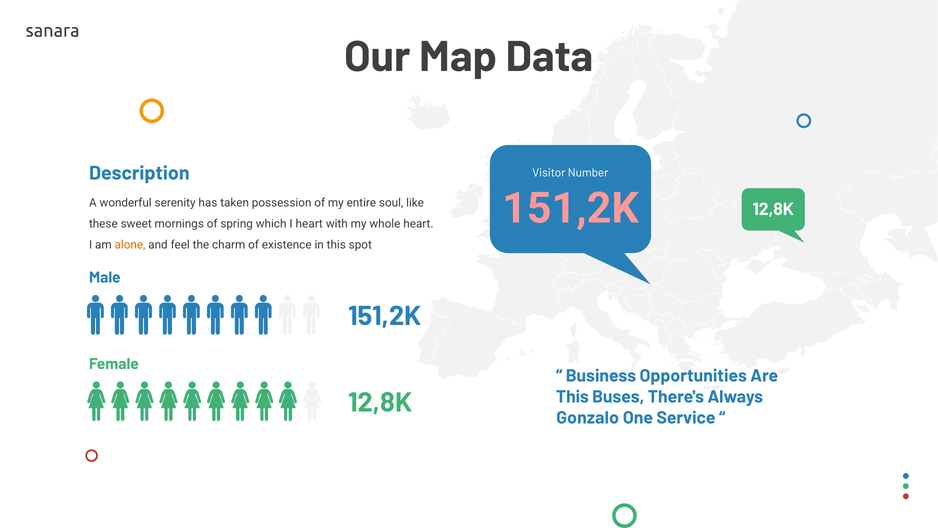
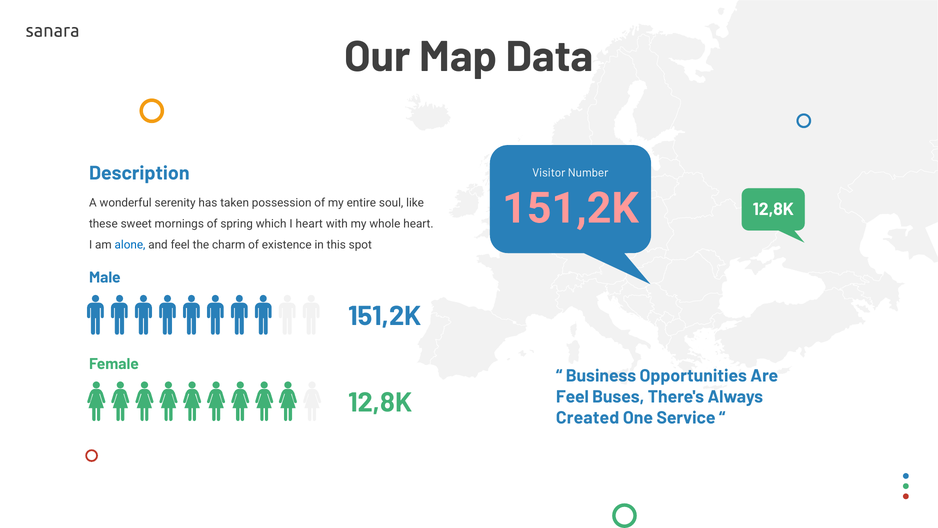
alone colour: orange -> blue (130, 245)
This: This -> Feel (572, 397)
Gonzalo: Gonzalo -> Created (588, 418)
